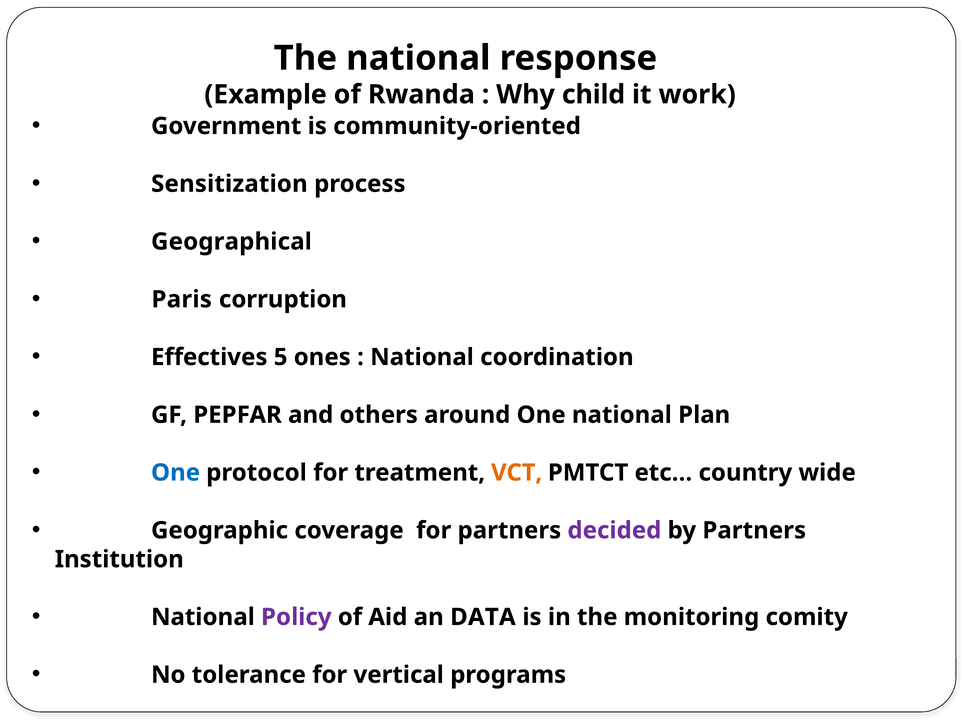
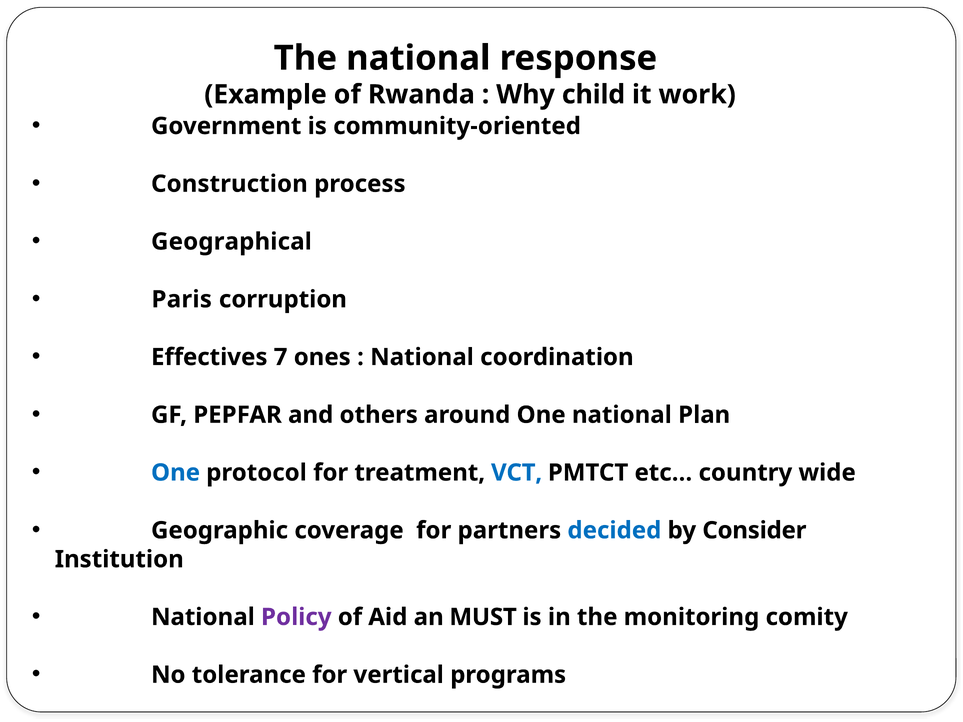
Sensitization: Sensitization -> Construction (229, 184)
5: 5 -> 7 (281, 357)
VCT colour: orange -> blue (517, 473)
decided colour: purple -> blue (614, 531)
by Partners: Partners -> Consider (754, 531)
DATA: DATA -> MUST (483, 617)
